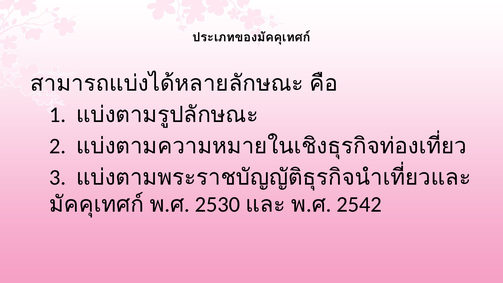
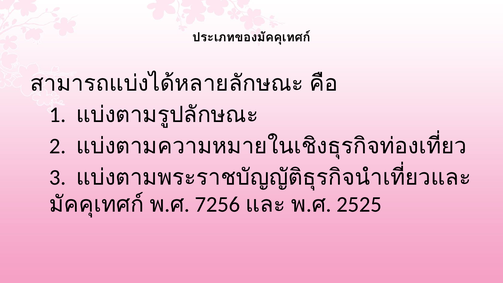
2530: 2530 -> 7256 (218, 204)
2542: 2542 -> 2525 (359, 204)
